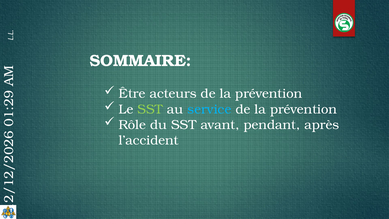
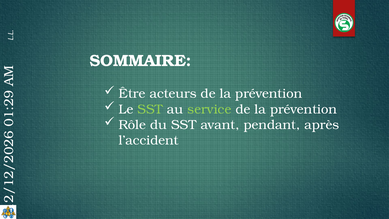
service colour: light blue -> light green (209, 109)
